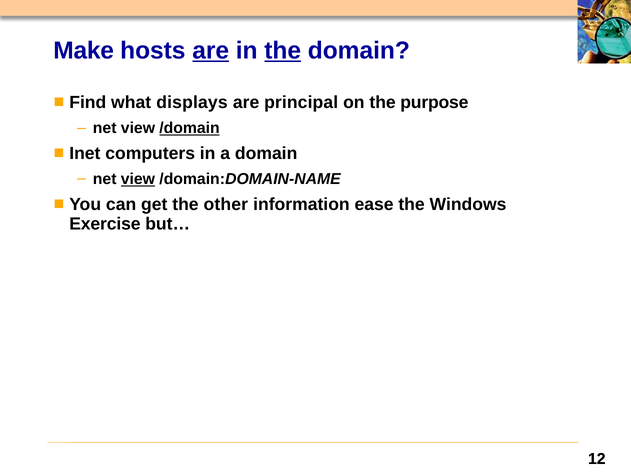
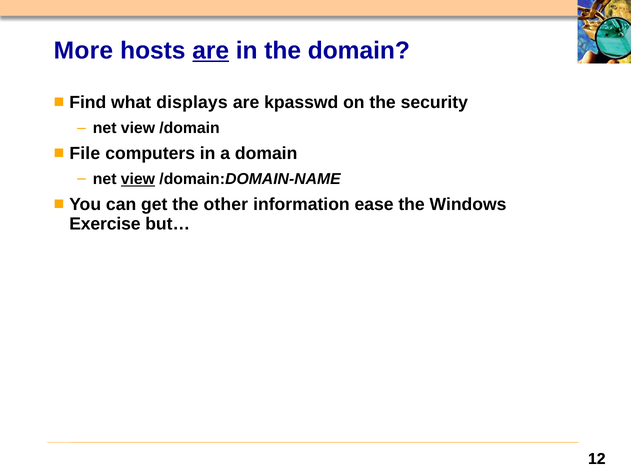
Make: Make -> More (83, 51)
the underline: present -> none (283, 51)
principal: principal -> kpasswd (301, 103)
purpose: purpose -> security (434, 103)
/domain underline: present -> none (190, 128)
Inet: Inet -> File (85, 153)
